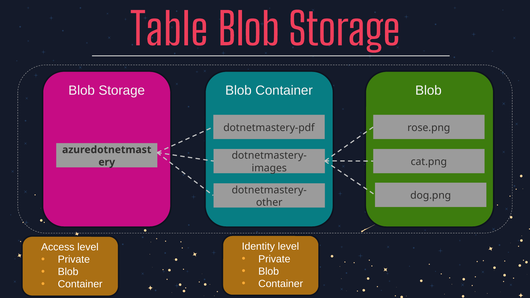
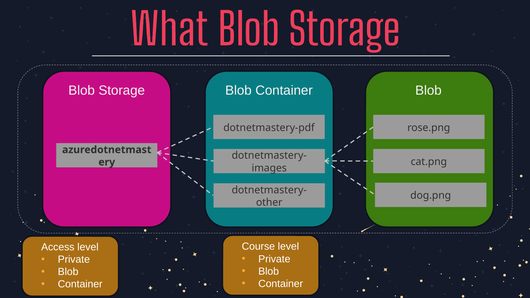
Table: Table -> What (169, 31)
Identity: Identity -> Course (258, 247)
